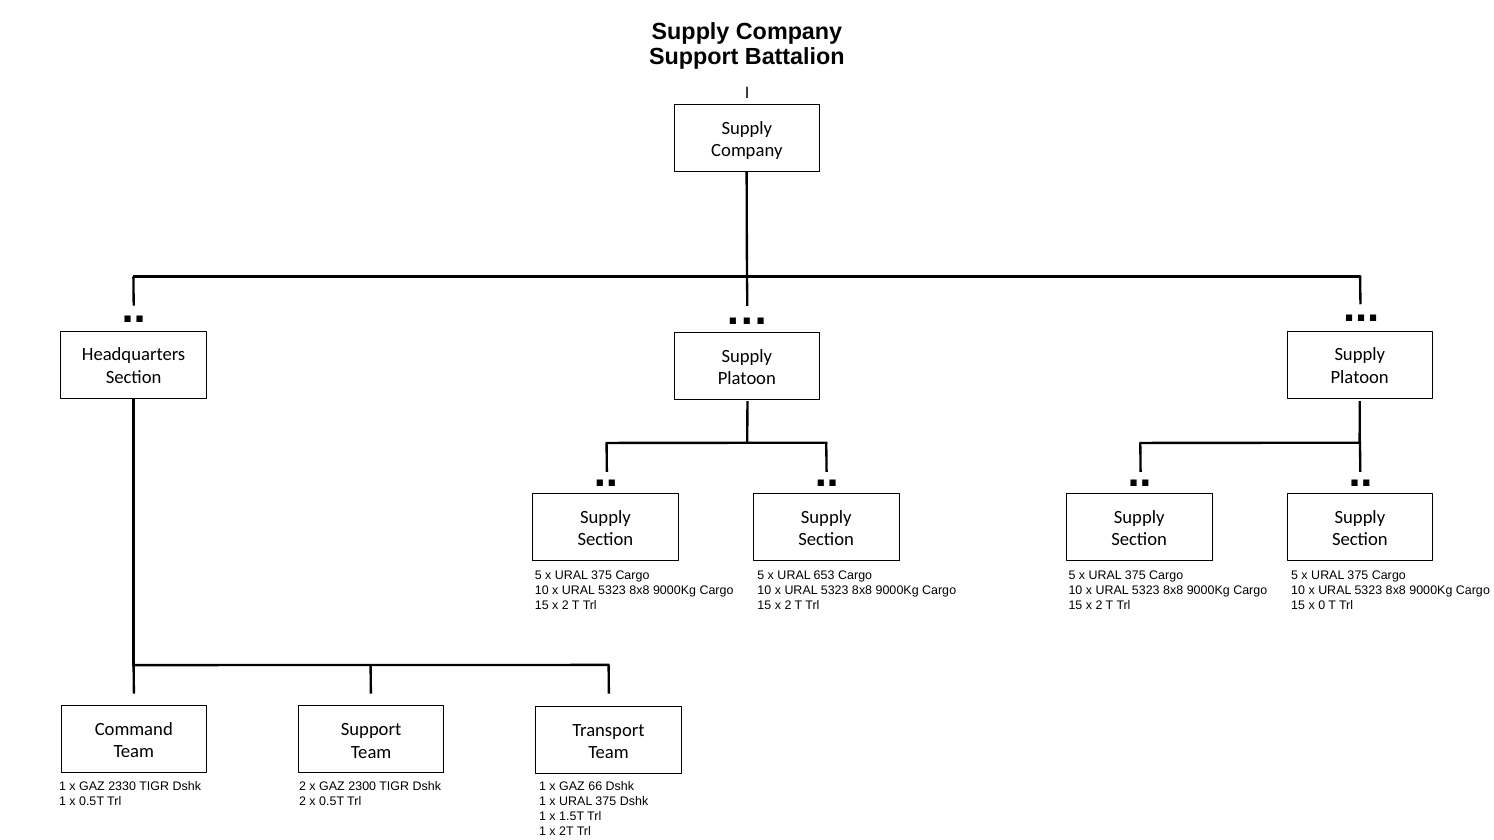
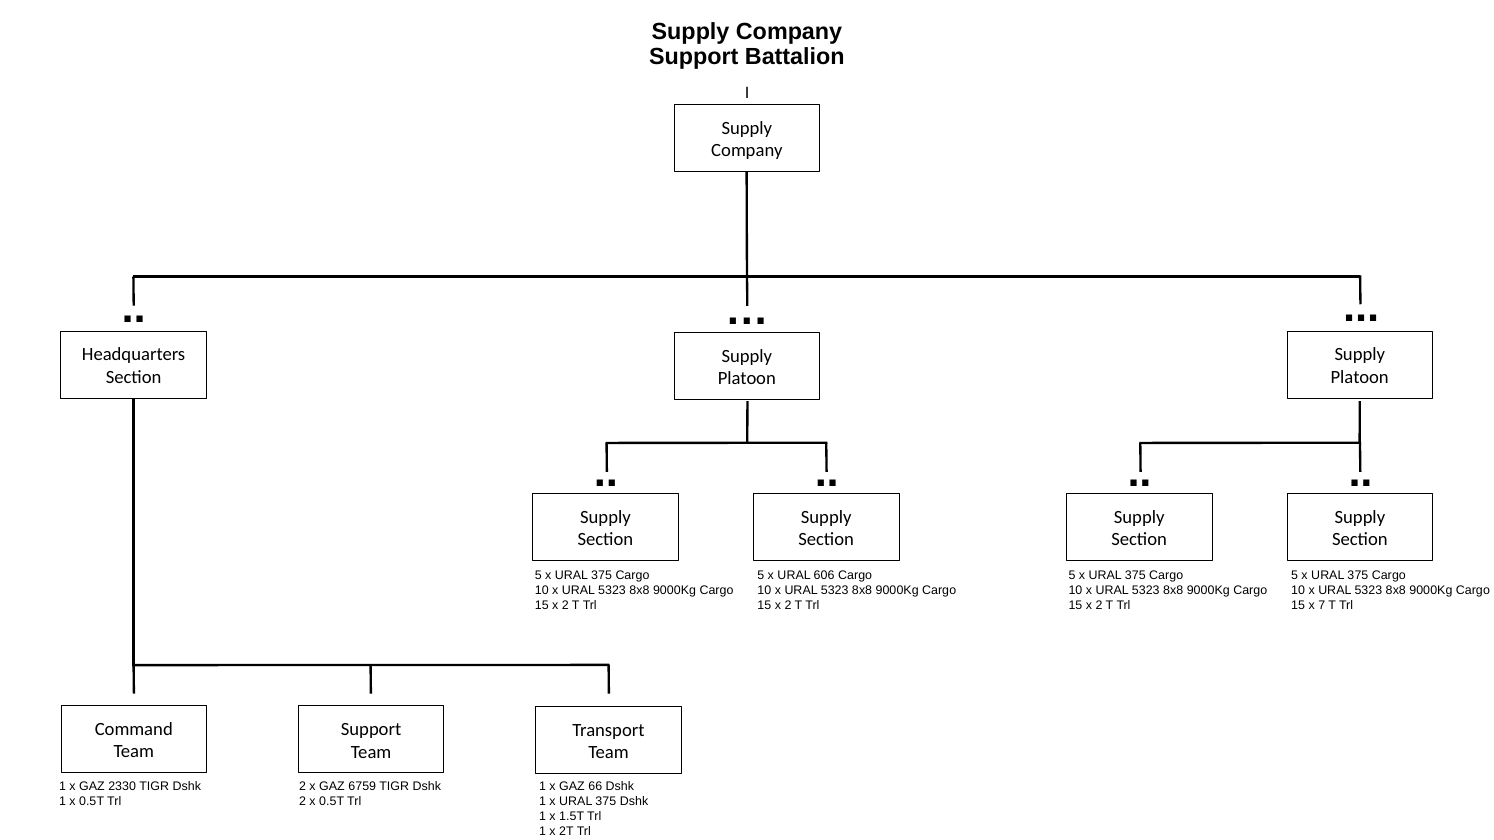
653: 653 -> 606 (824, 576)
0: 0 -> 7 (1322, 606)
2300: 2300 -> 6759 (362, 787)
